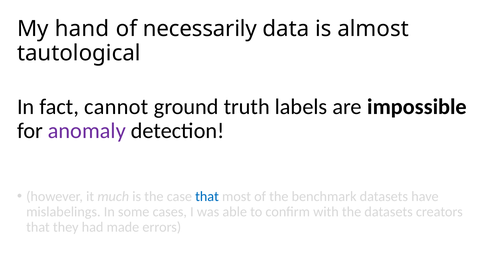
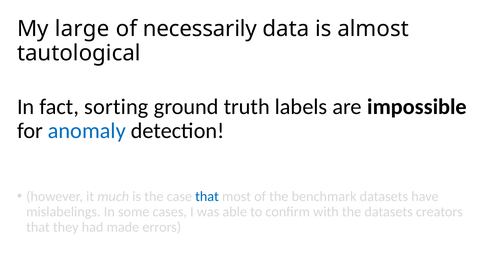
hand: hand -> large (82, 29)
cannot: cannot -> sorting (116, 107)
anomaly colour: purple -> blue (87, 131)
